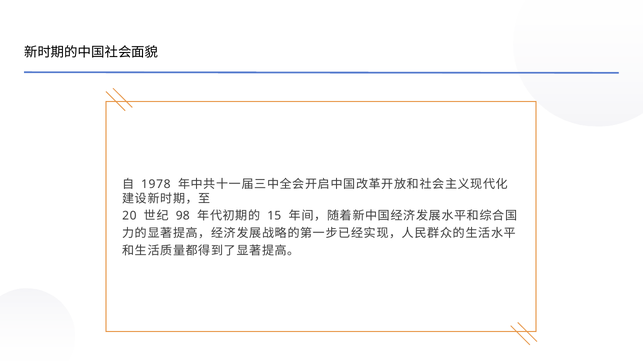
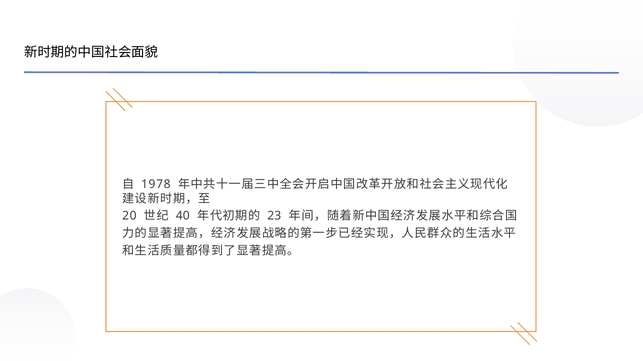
98: 98 -> 40 (183, 216)
15: 15 -> 23 (274, 216)
